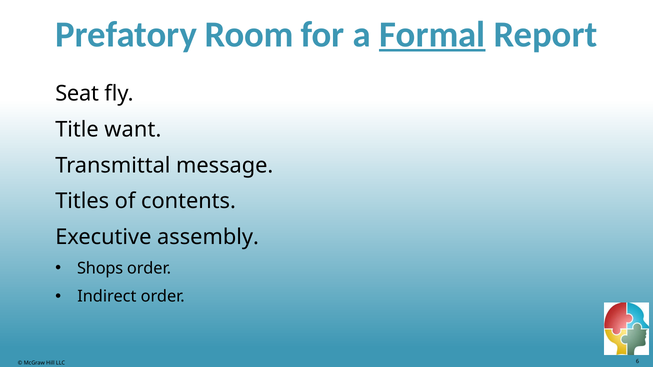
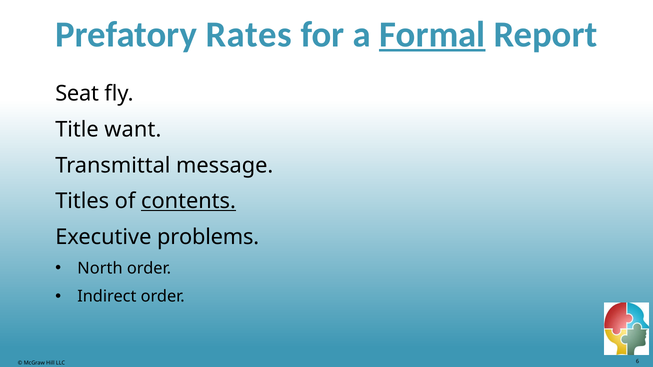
Room: Room -> Rates (249, 35)
contents underline: none -> present (188, 201)
assembly: assembly -> problems (208, 237)
Shops: Shops -> North (100, 269)
